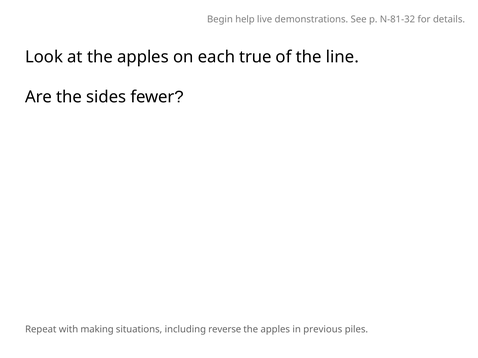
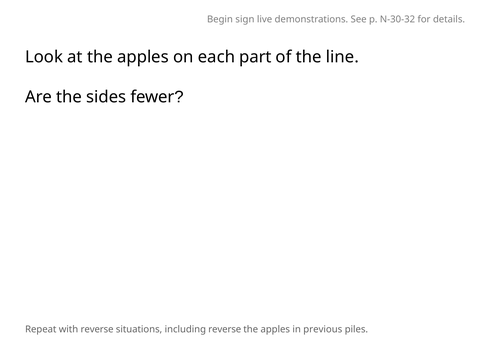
help: help -> sign (245, 19)
N-81-32: N-81-32 -> N-30-32 (398, 19)
true: true -> part (255, 57)
with making: making -> reverse (97, 330)
